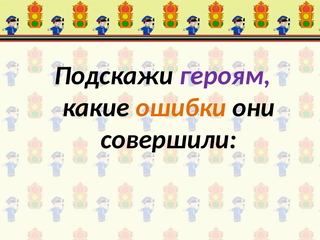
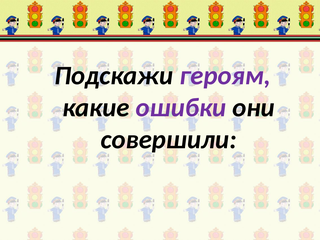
ошибки colour: orange -> purple (181, 107)
